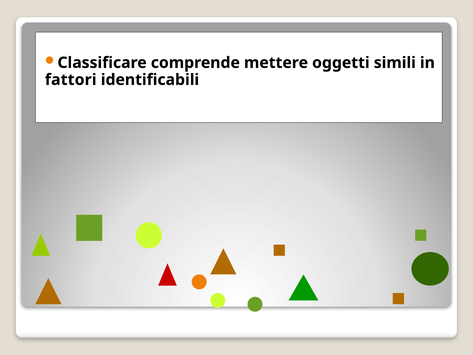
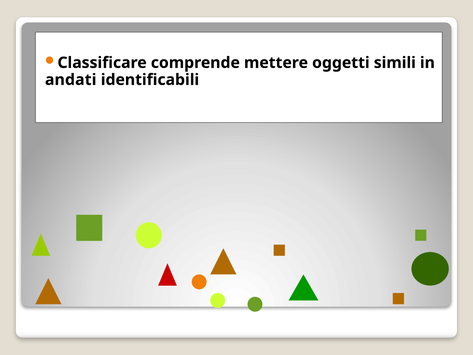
fattori: fattori -> andati (71, 80)
